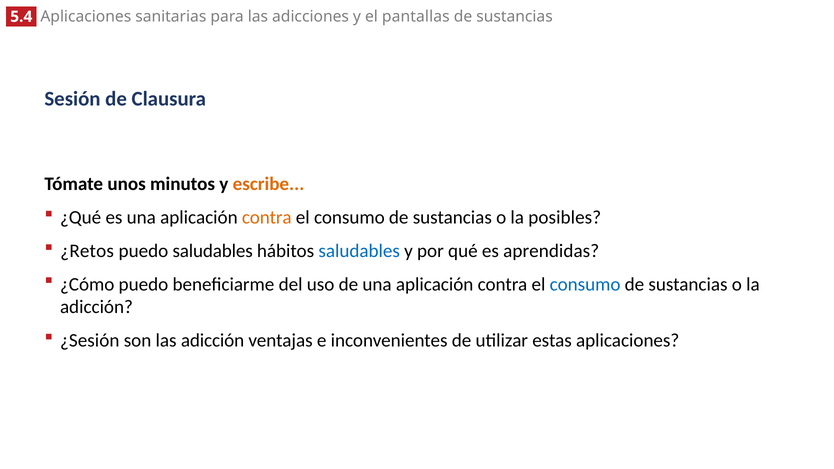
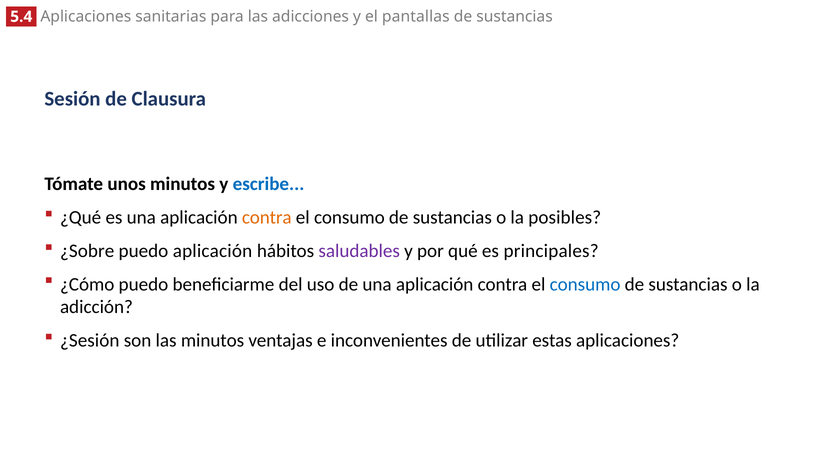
escribe colour: orange -> blue (269, 184)
¿Retos: ¿Retos -> ¿Sobre (87, 251)
puedo saludables: saludables -> aplicación (212, 251)
saludables colour: blue -> purple (359, 251)
aprendidas: aprendidas -> principales (551, 251)
las adicción: adicción -> minutos (213, 341)
